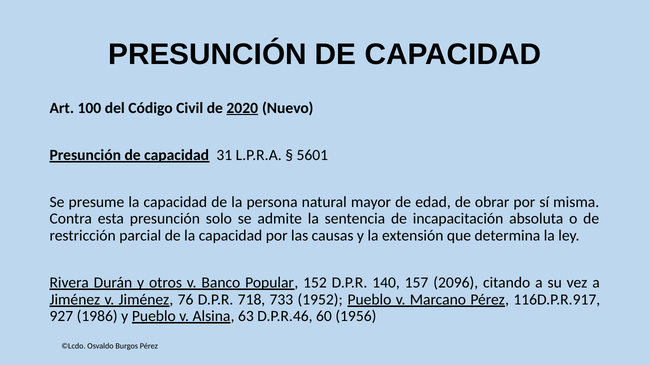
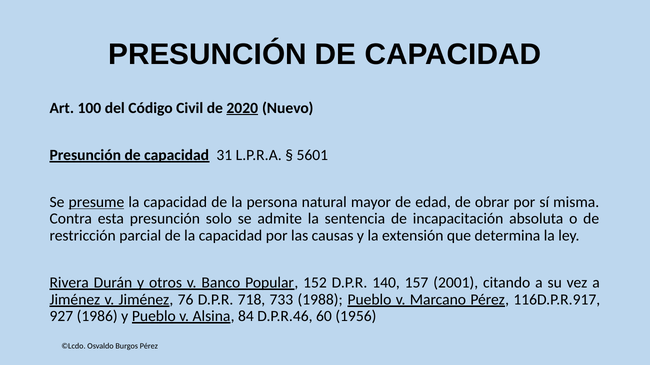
presume underline: none -> present (96, 202)
2096: 2096 -> 2001 (456, 283)
1952: 1952 -> 1988 (320, 300)
63: 63 -> 84 (246, 317)
